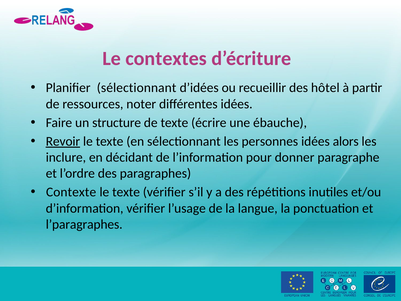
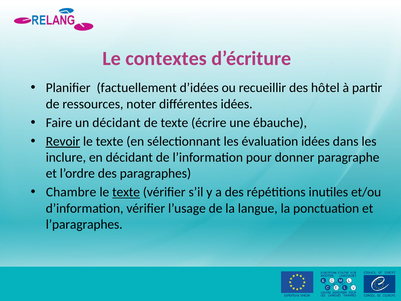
Planifier sélectionnant: sélectionnant -> factuellement (137, 88)
un structure: structure -> décidant (116, 123)
personnes: personnes -> évaluation (270, 141)
alors: alors -> dans (346, 141)
Contexte: Contexte -> Chambre (71, 192)
texte underline: none -> present (126, 192)
